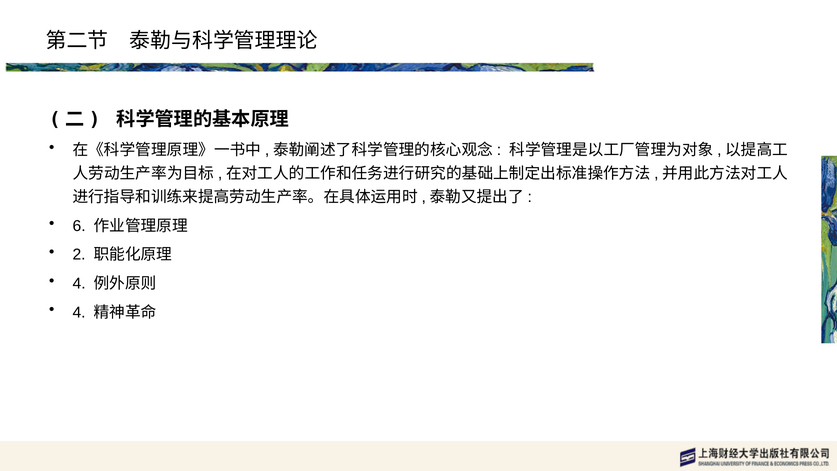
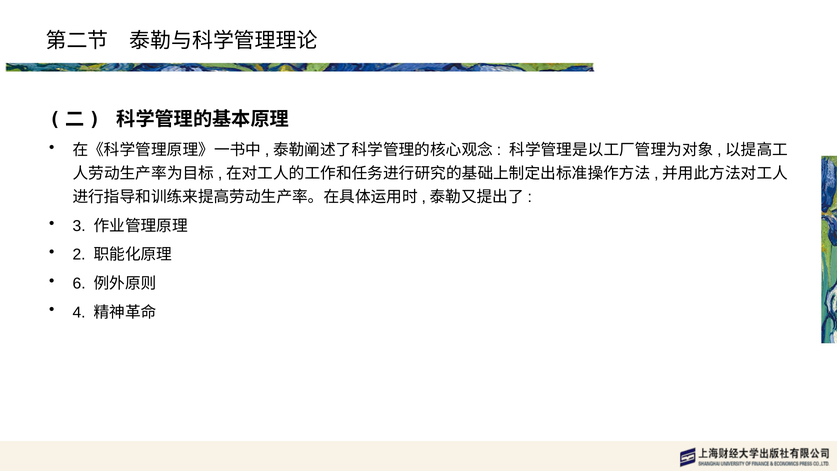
6: 6 -> 3 (79, 226)
4: 4 -> 6 (79, 283)
